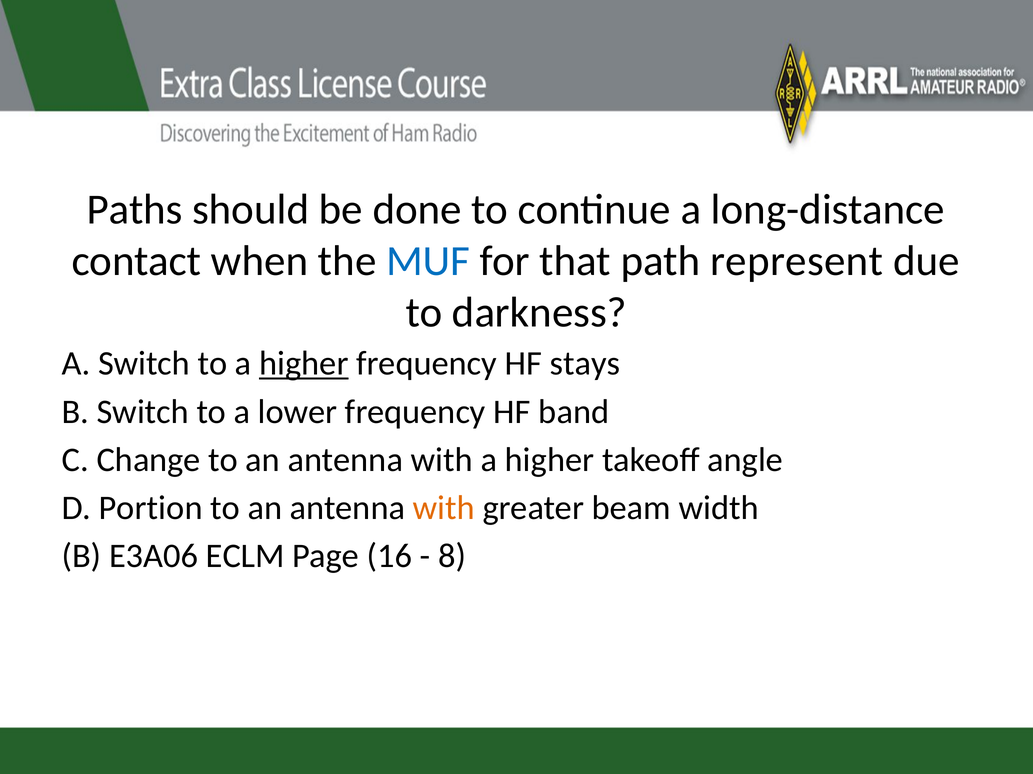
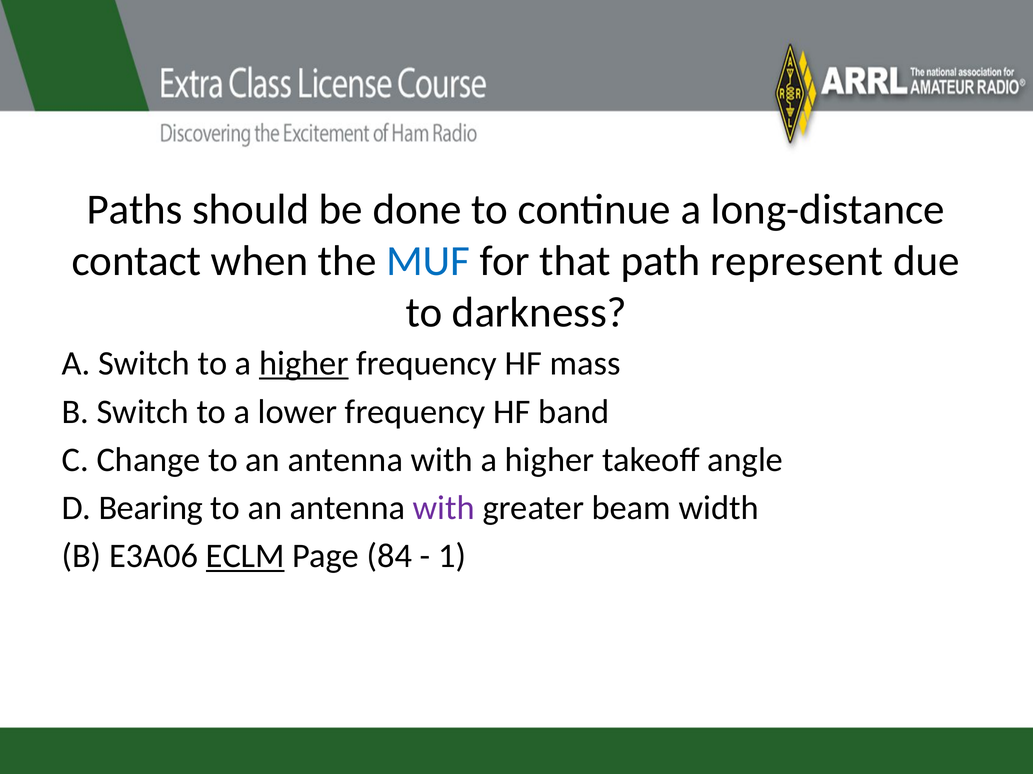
stays: stays -> mass (585, 364)
Portion: Portion -> Bearing (151, 508)
with colour: orange -> purple (444, 508)
ECLM underline: none -> present (245, 557)
16: 16 -> 84 (389, 557)
8: 8 -> 1 (452, 557)
